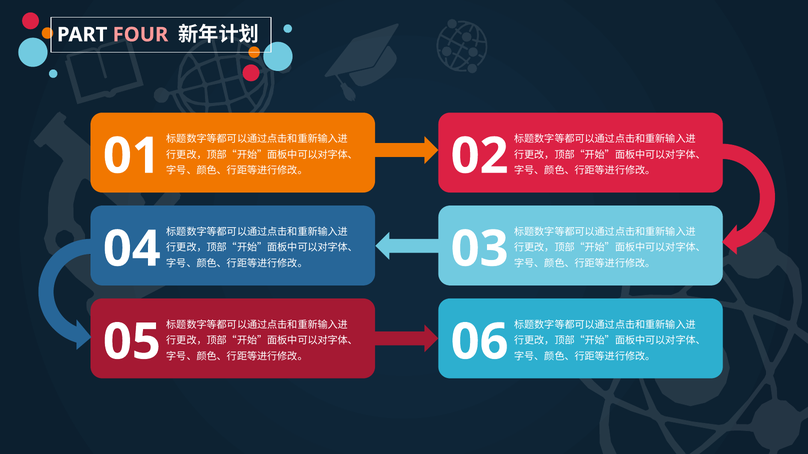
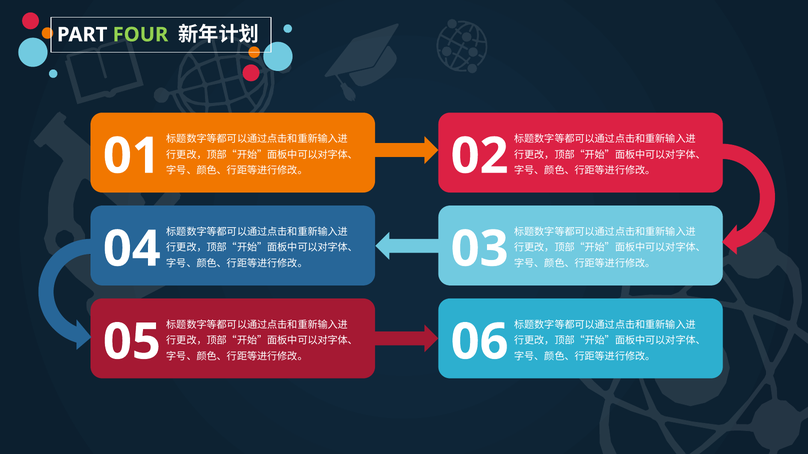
FOUR colour: pink -> light green (140, 35)
